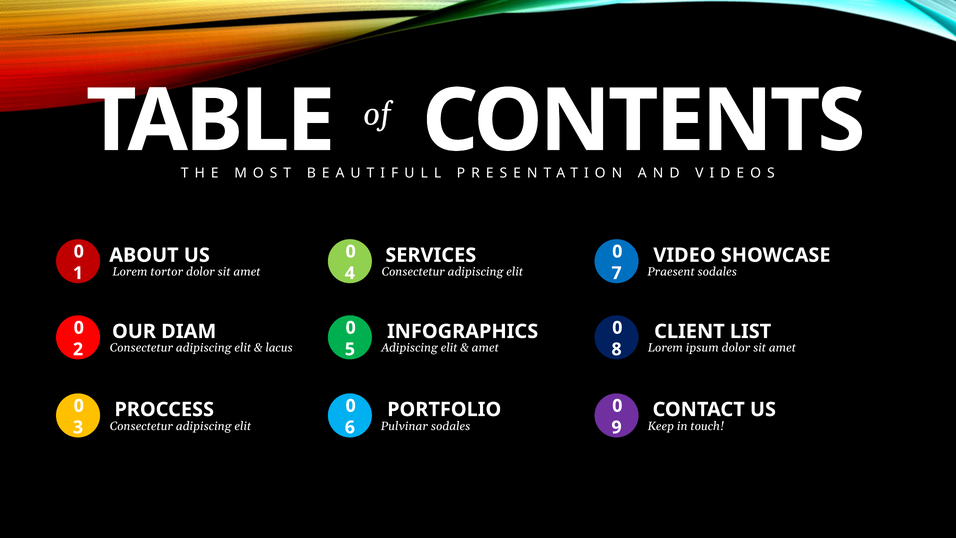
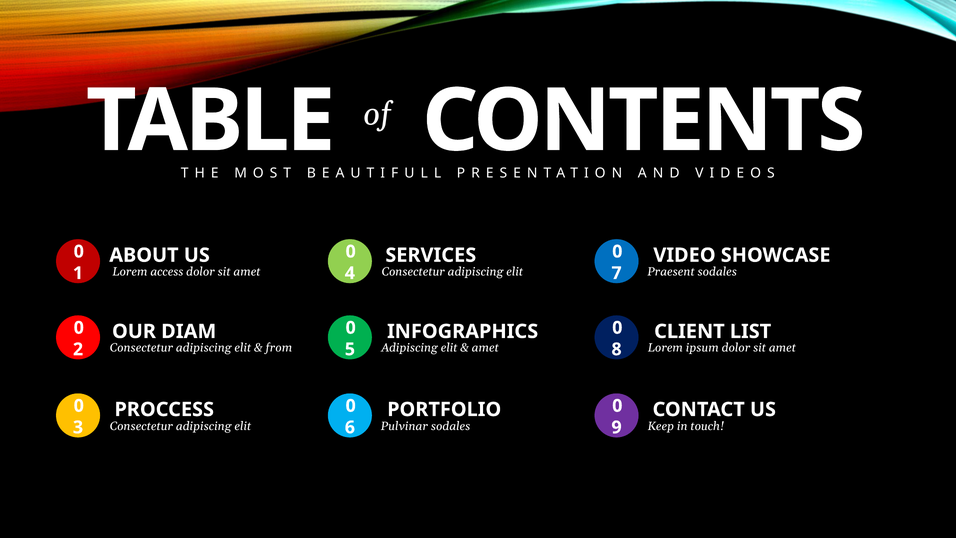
tortor: tortor -> access (167, 272)
lacus: lacus -> from (279, 348)
